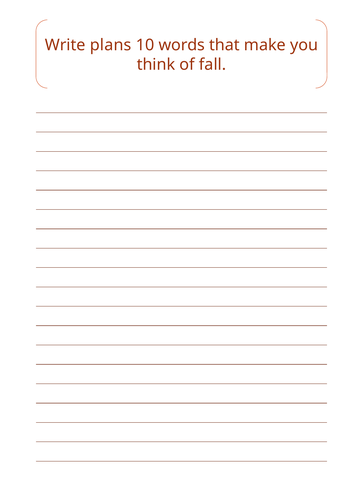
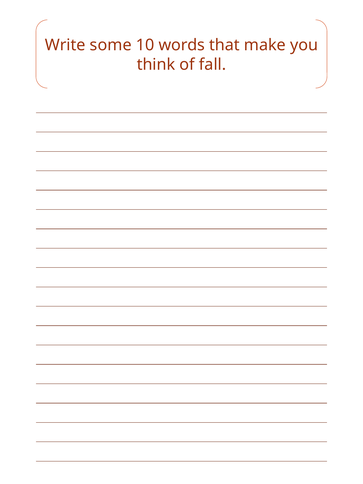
plans: plans -> some (111, 45)
